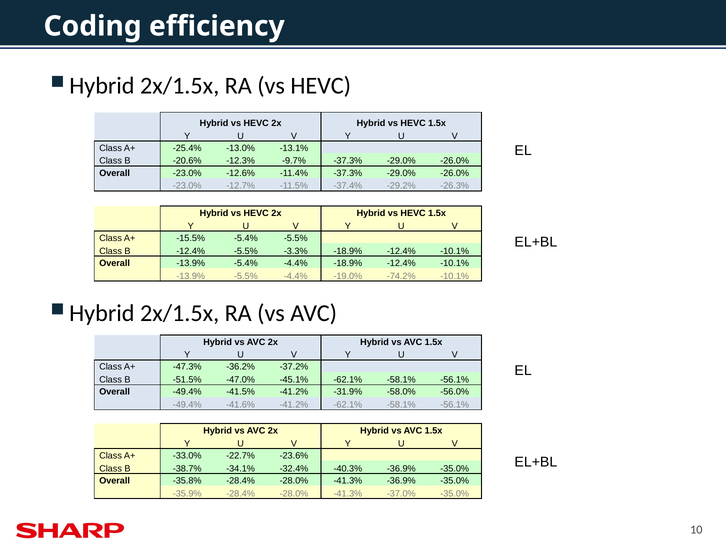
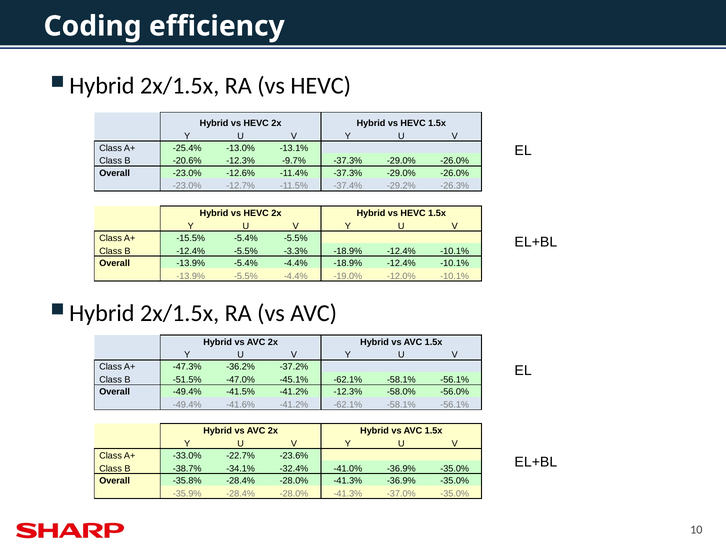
-74.2%: -74.2% -> -12.0% (401, 276)
-41.2% -31.9%: -31.9% -> -12.3% (348, 392)
-40.3%: -40.3% -> -41.0% (348, 468)
